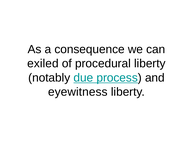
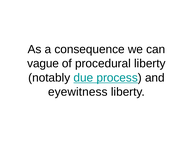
exiled: exiled -> vague (43, 63)
